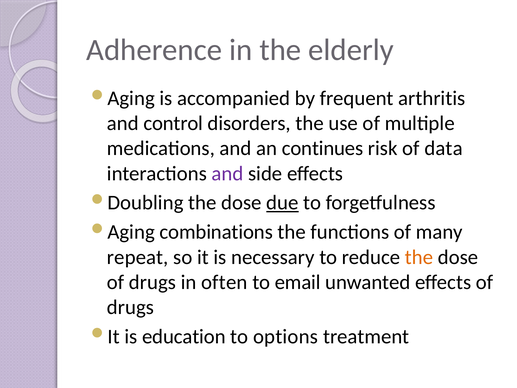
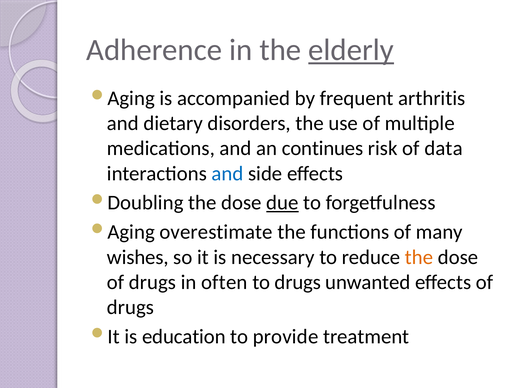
elderly underline: none -> present (351, 50)
control: control -> dietary (173, 123)
and colour: purple -> blue (227, 173)
combinations: combinations -> overestimate (216, 232)
repeat: repeat -> wishes (138, 257)
to email: email -> drugs (298, 282)
options: options -> provide (286, 336)
